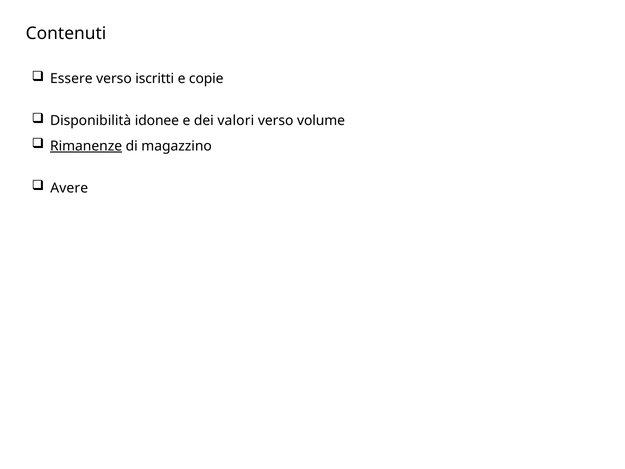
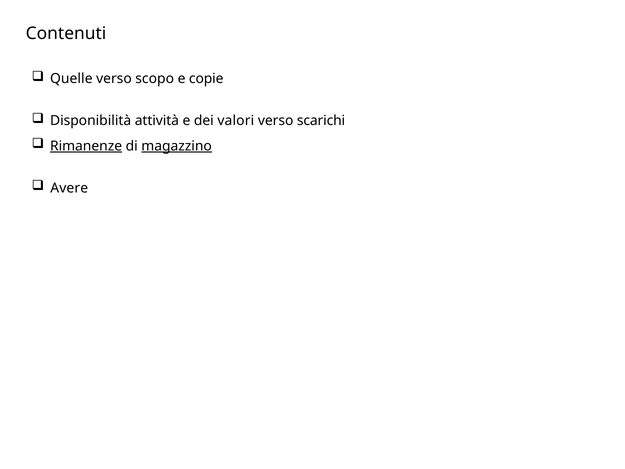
Essere: Essere -> Quelle (71, 79)
iscritti: iscritti -> scopo (155, 79)
idonee: idonee -> attività (157, 121)
volume: volume -> scarichi (321, 121)
magazzino underline: none -> present (177, 146)
